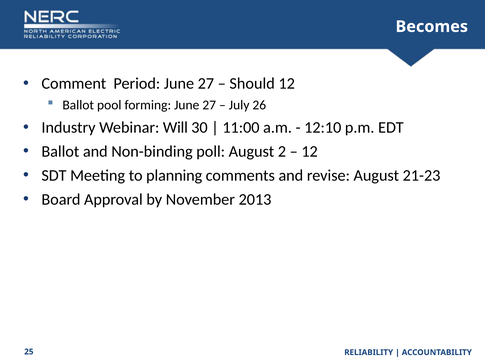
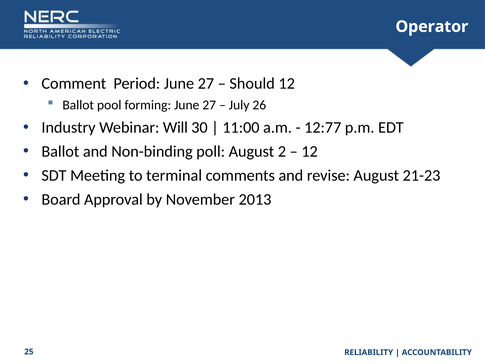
Becomes: Becomes -> Operator (432, 27)
12:10: 12:10 -> 12:77 (323, 128)
planning: planning -> terminal (174, 175)
